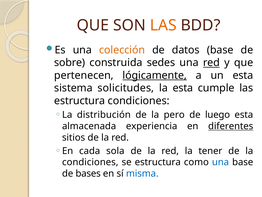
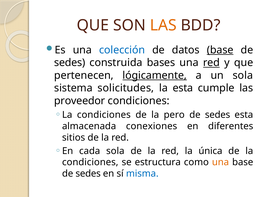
colección colour: orange -> blue (122, 50)
base underline: none -> present (220, 50)
sobre: sobre -> sedes (70, 63)
sedes: sedes -> bases (161, 63)
un esta: esta -> sola (243, 75)
estructura: estructura -> proveedor (80, 101)
distribución: distribución -> condiciones (104, 114)
luego: luego -> sedes (218, 114)
experiencia: experiencia -> conexiones (152, 126)
diferentes underline: present -> none (231, 126)
tener: tener -> única (210, 150)
una colour: blue -> orange (220, 162)
bases: bases -> sedes (88, 173)
